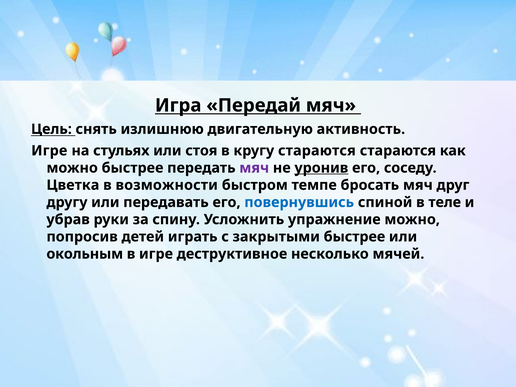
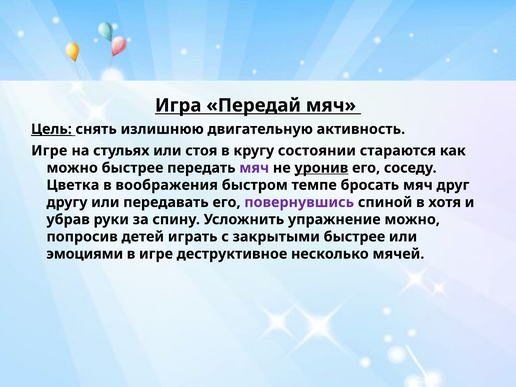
Цель underline: none -> present (51, 129)
кругу стараются: стараются -> состоянии (317, 151)
возможности: возможности -> воображения (167, 185)
повернувшись colour: blue -> purple (299, 202)
теле: теле -> хотя (445, 202)
окольным: окольным -> эмоциями (85, 254)
